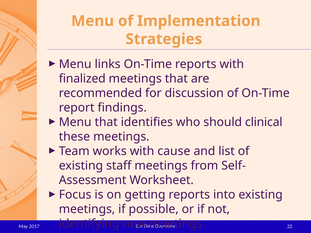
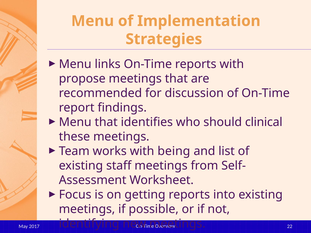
finalized: finalized -> propose (82, 79)
cause: cause -> being (174, 151)
